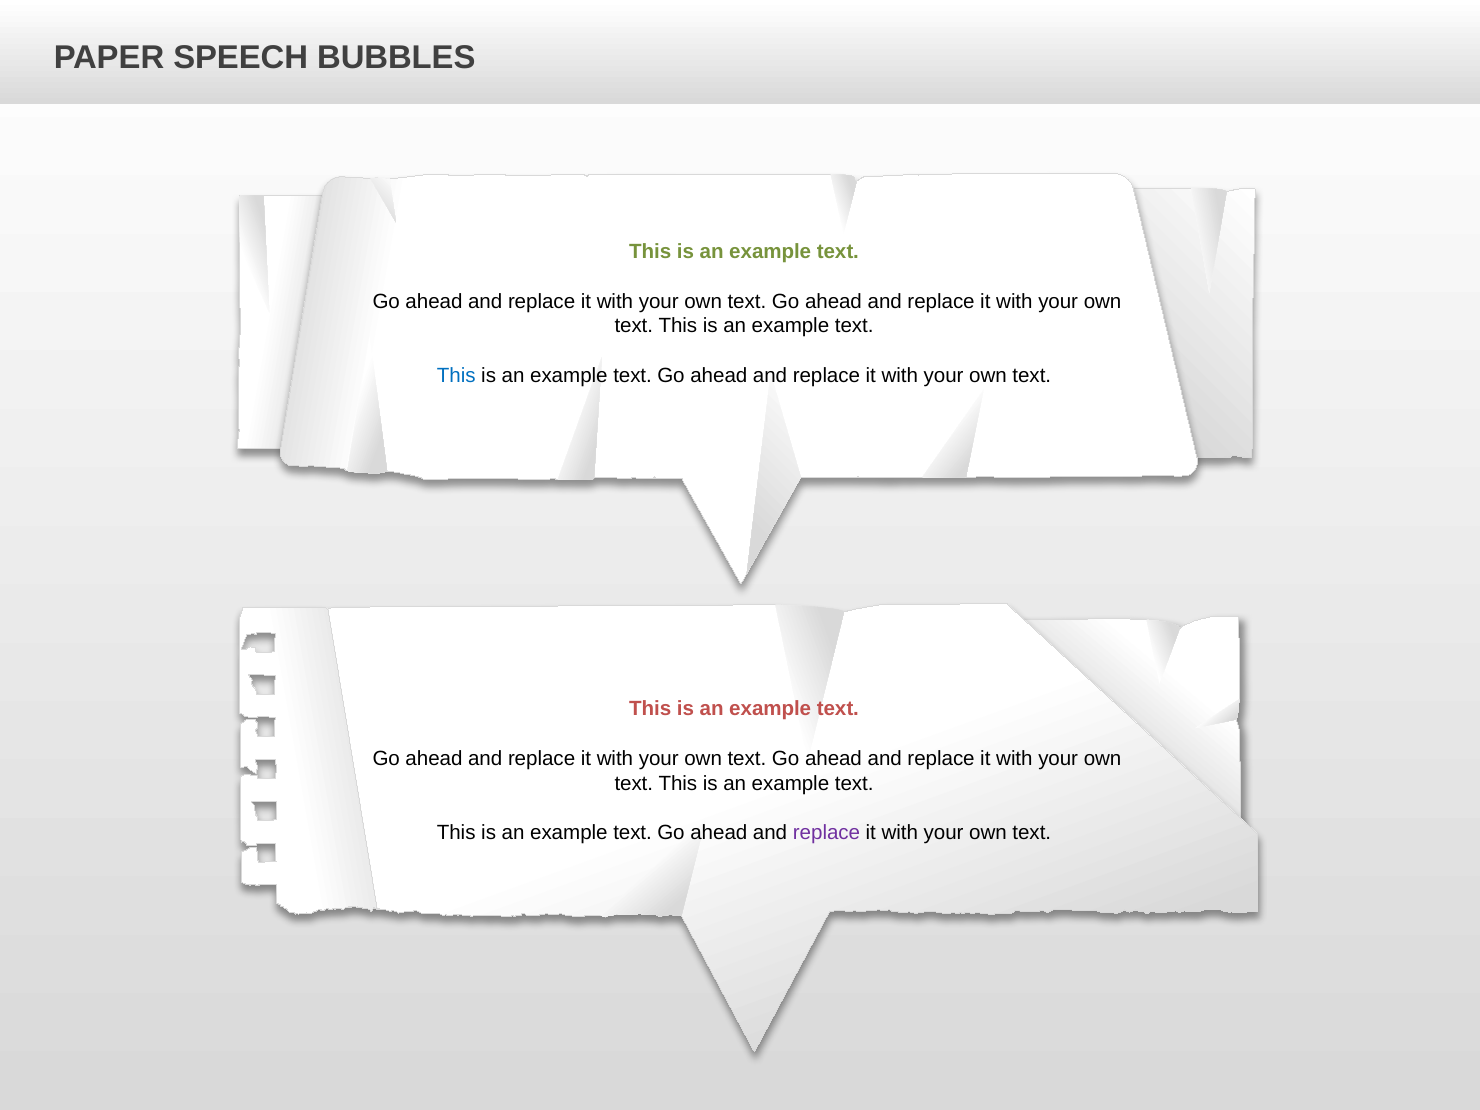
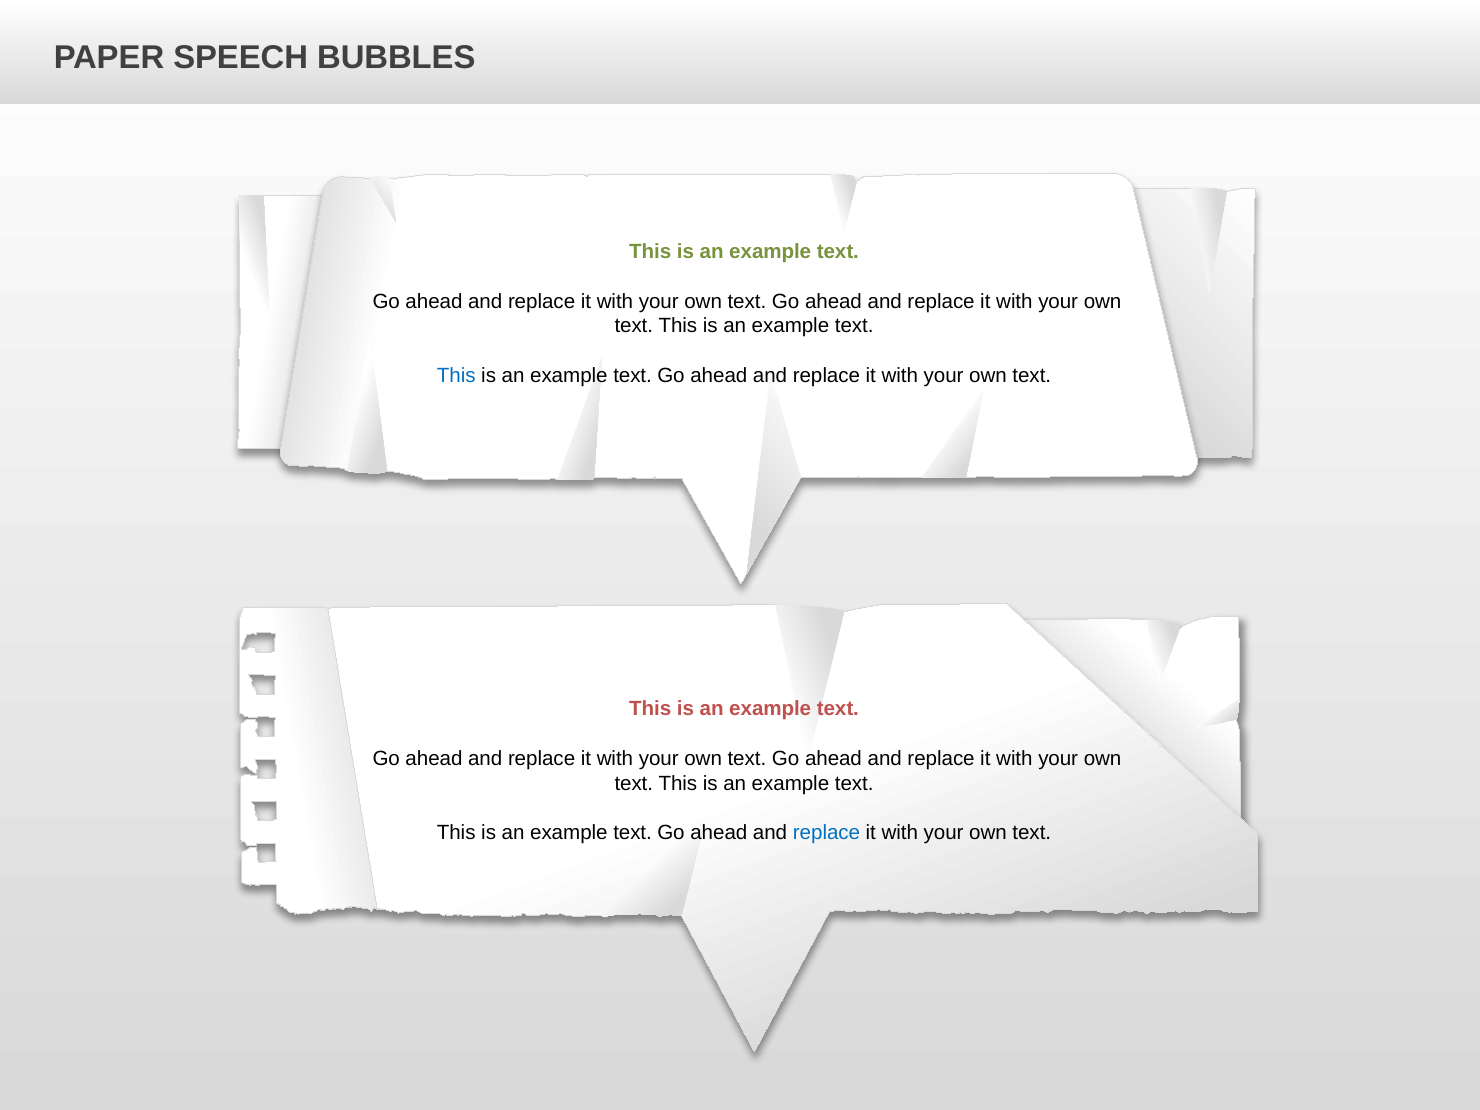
replace colour: purple -> blue (827, 833)
